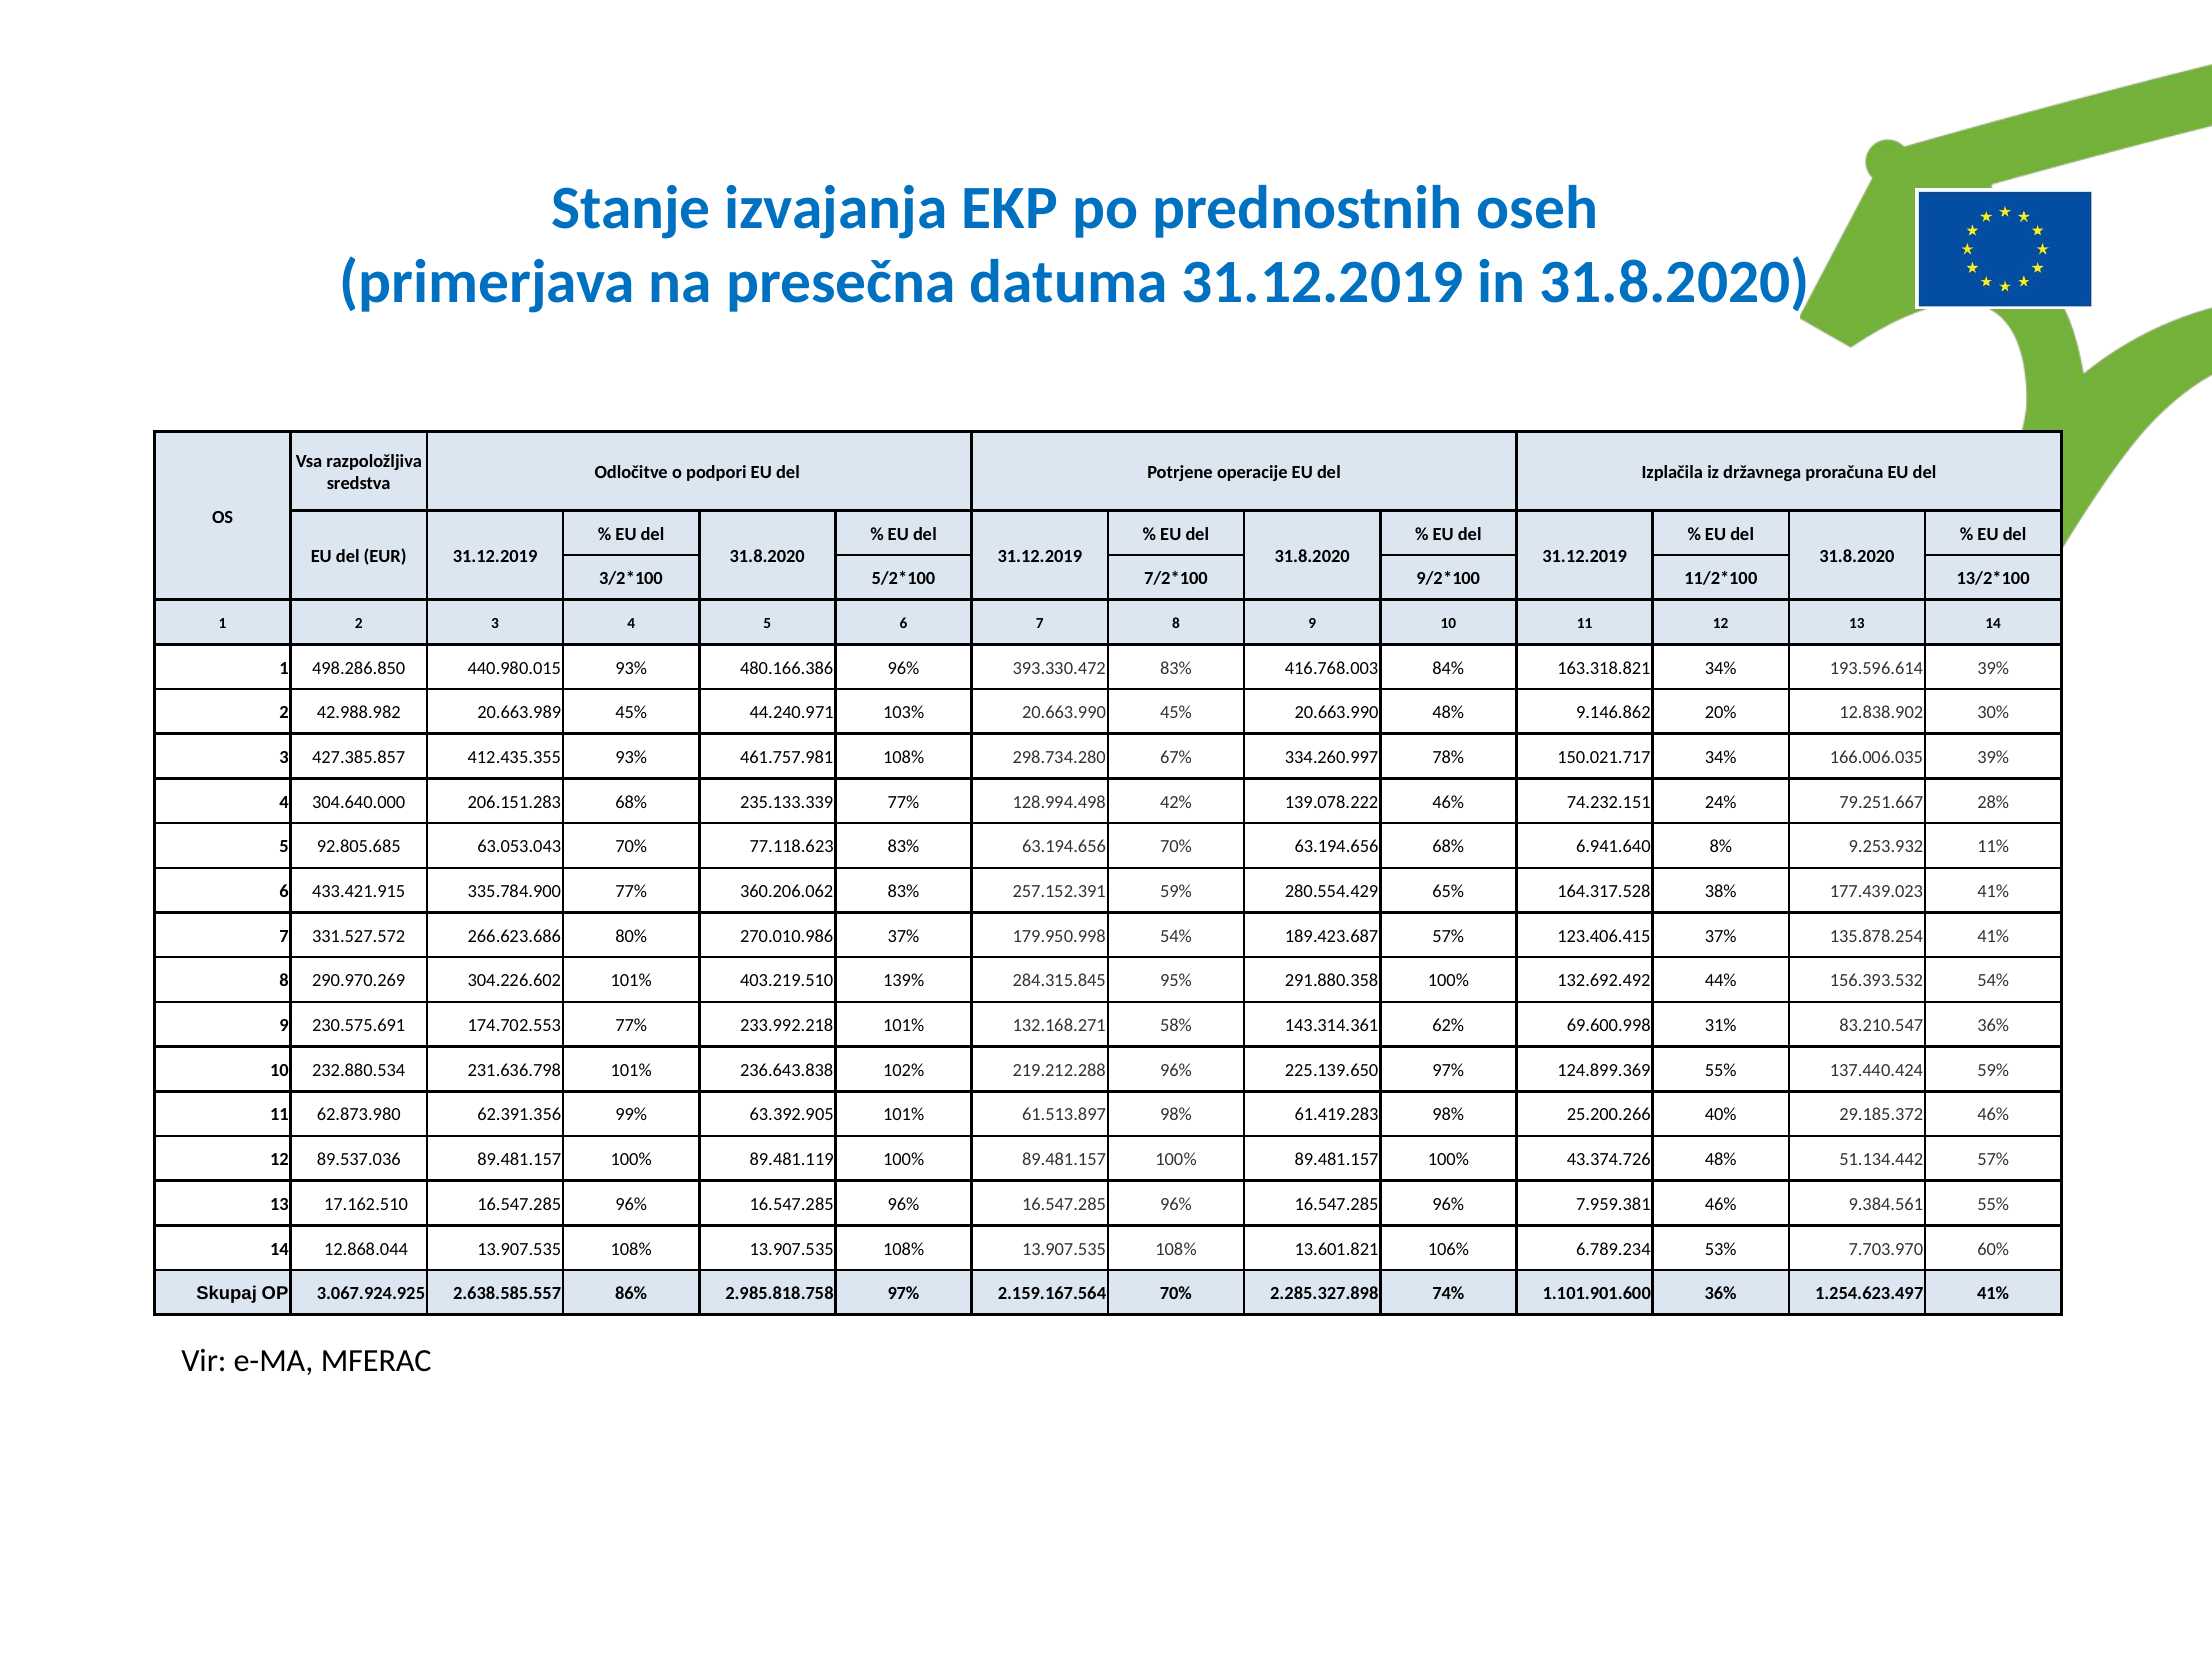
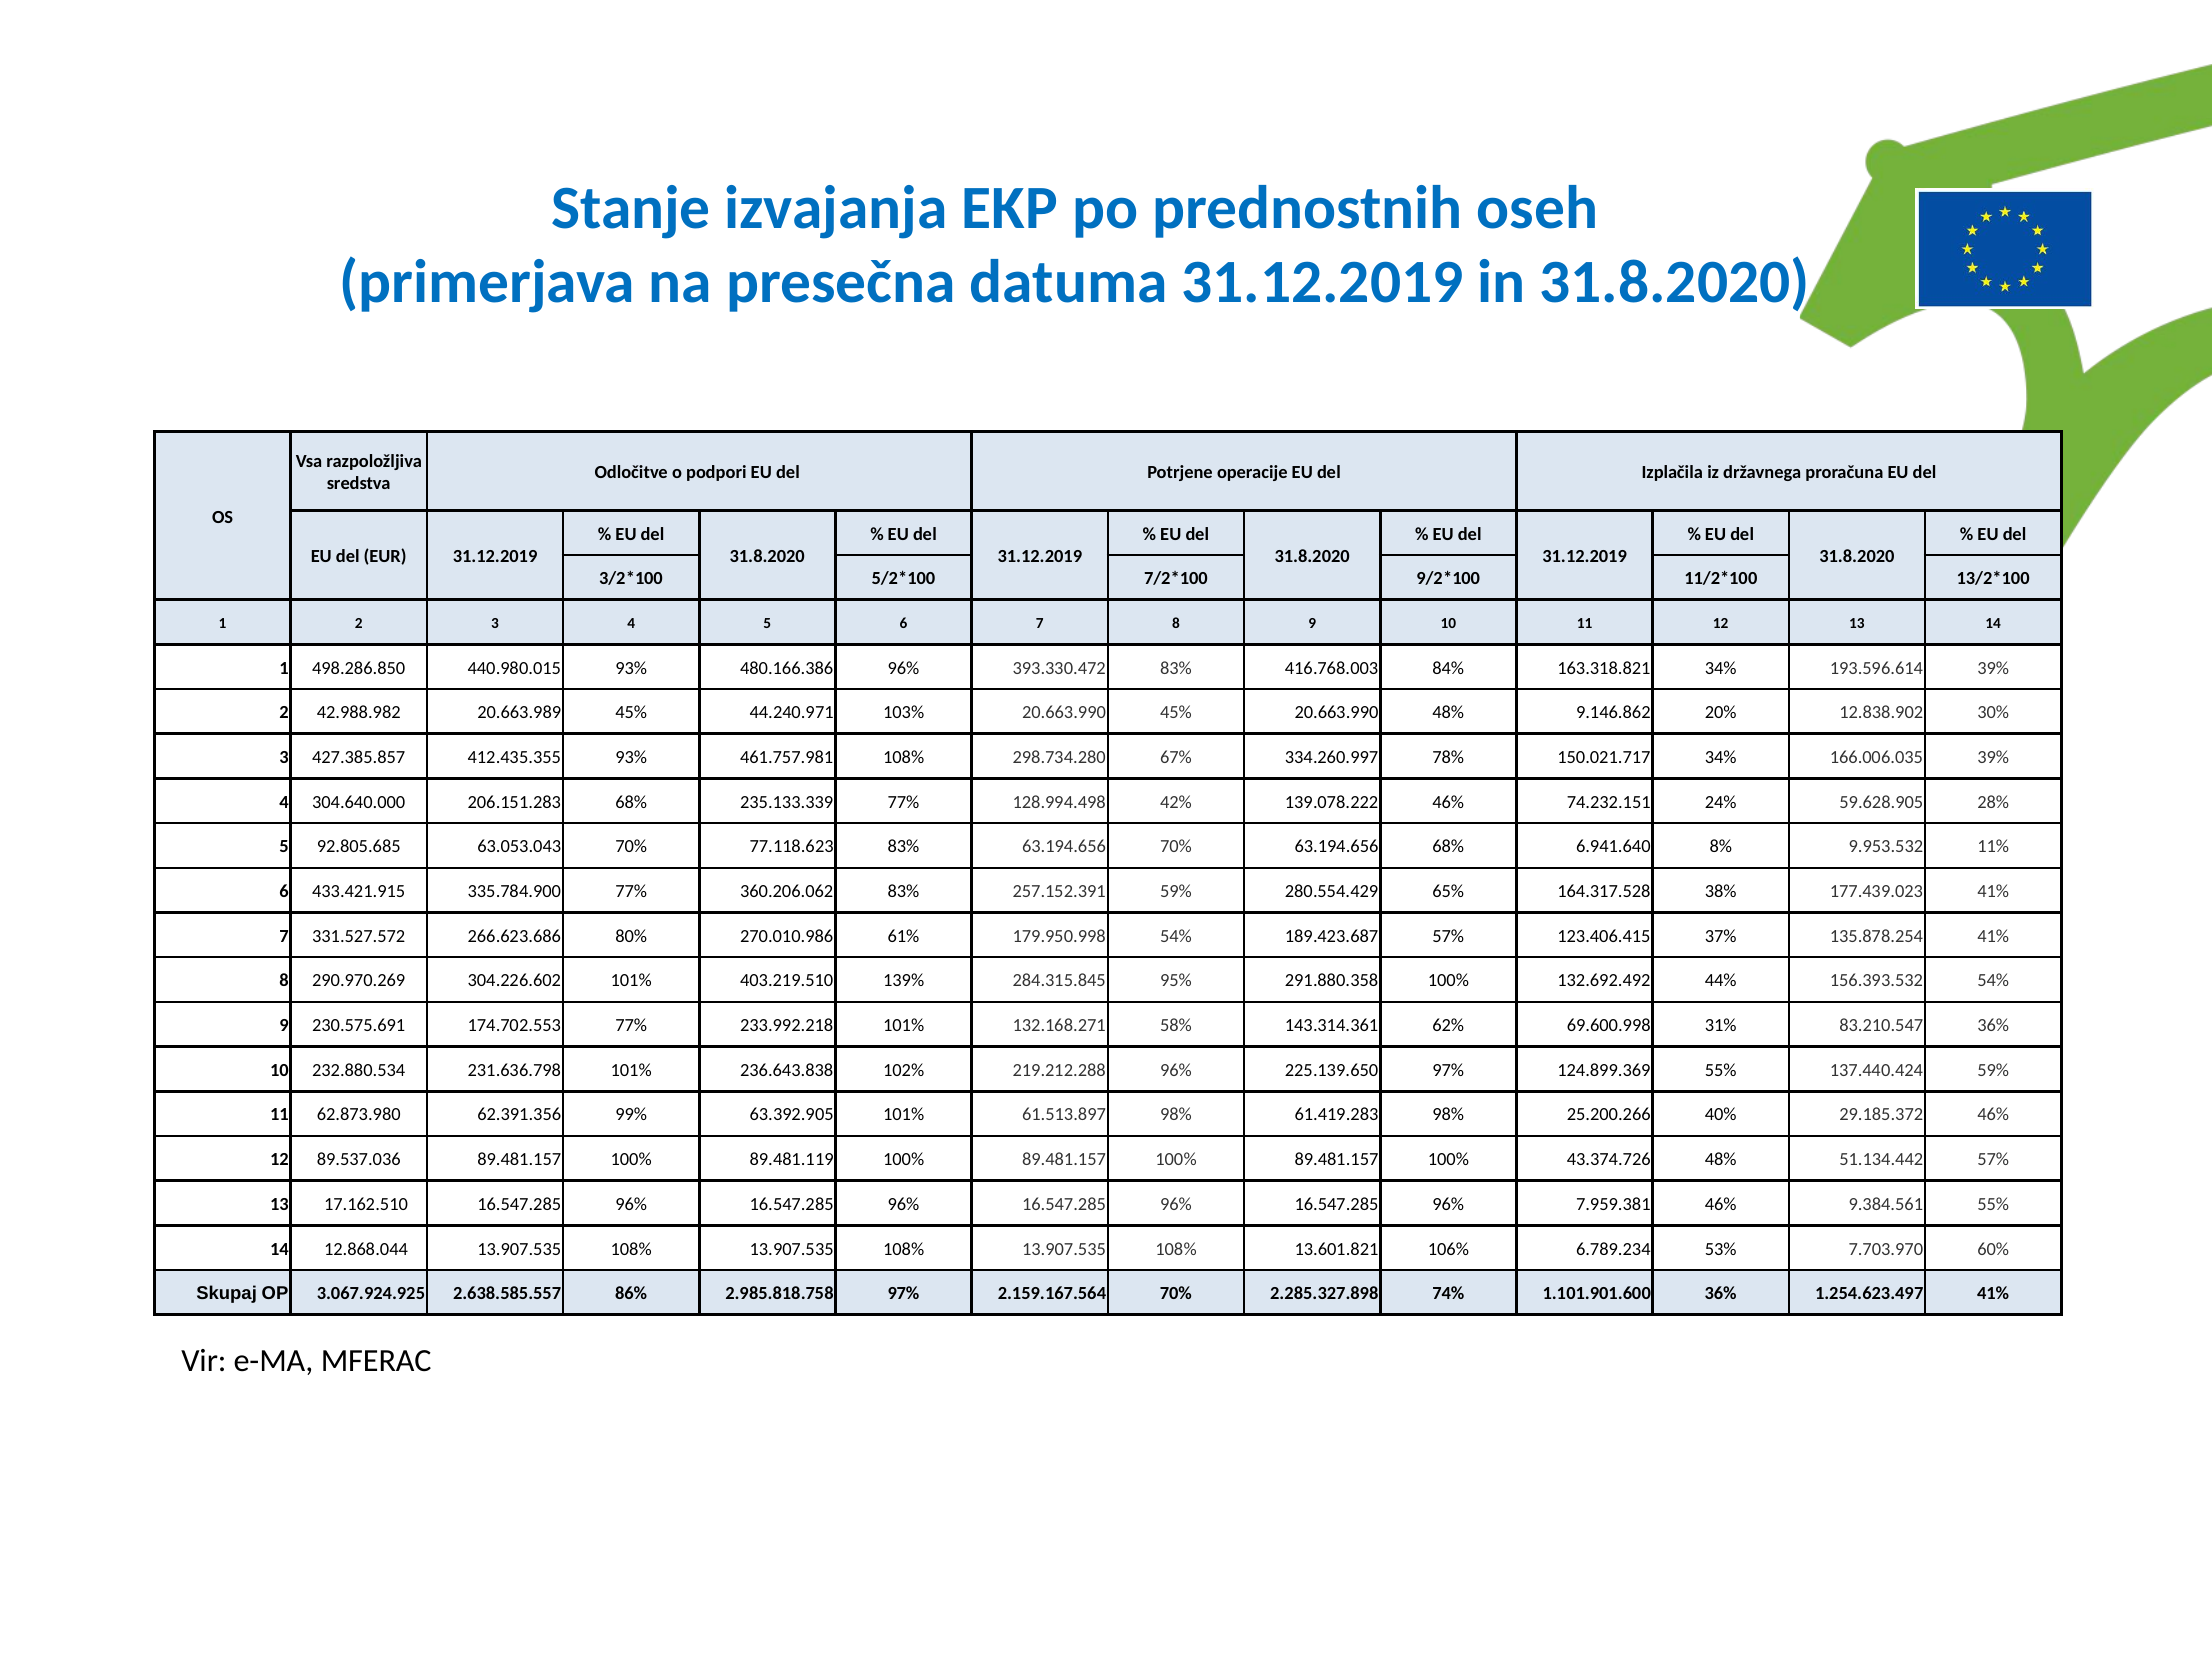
79.251.667: 79.251.667 -> 59.628.905 (1881, 802)
9.253.932: 9.253.932 -> 9.953.532 (1886, 847)
270.010.986 37%: 37% -> 61% (904, 936)
